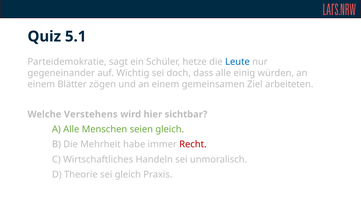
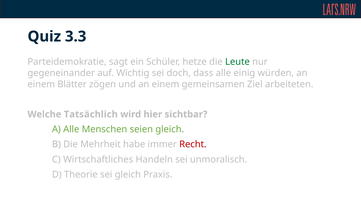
5.1: 5.1 -> 3.3 (76, 36)
Leute colour: blue -> green (237, 62)
Verstehens: Verstehens -> Tatsächlich (91, 114)
